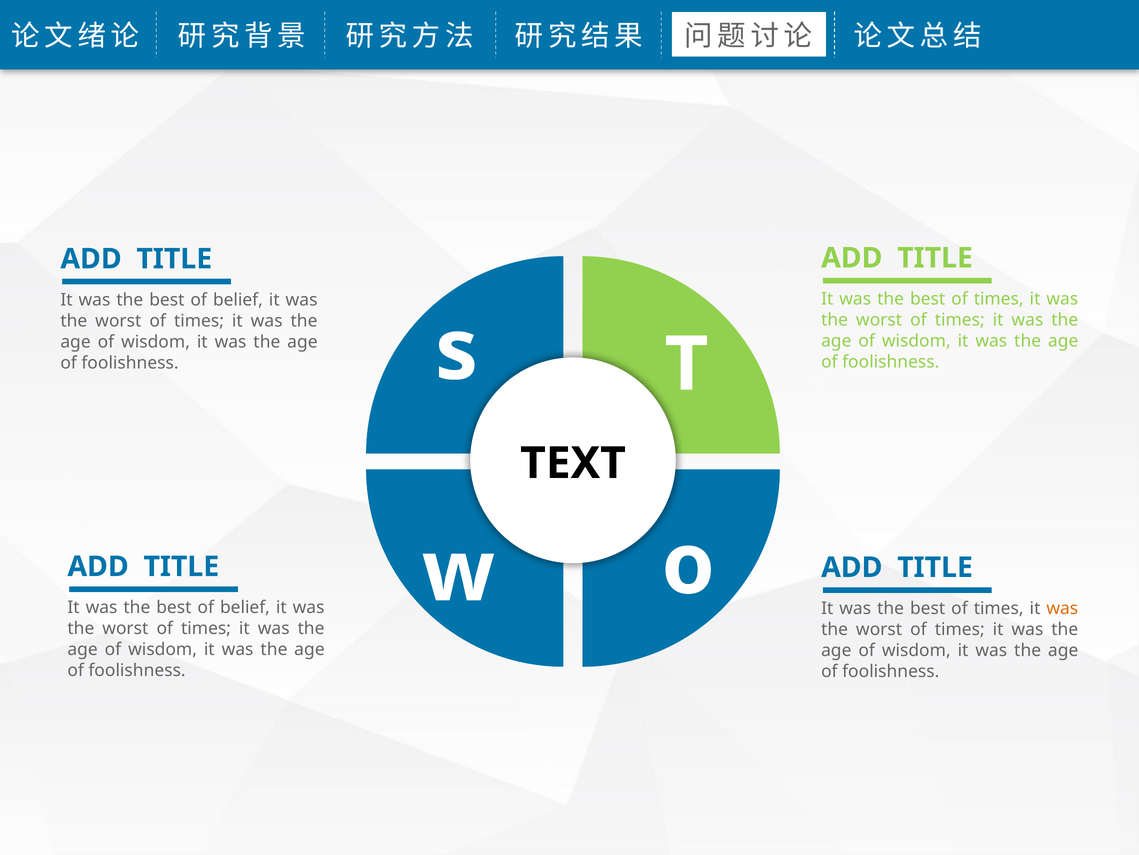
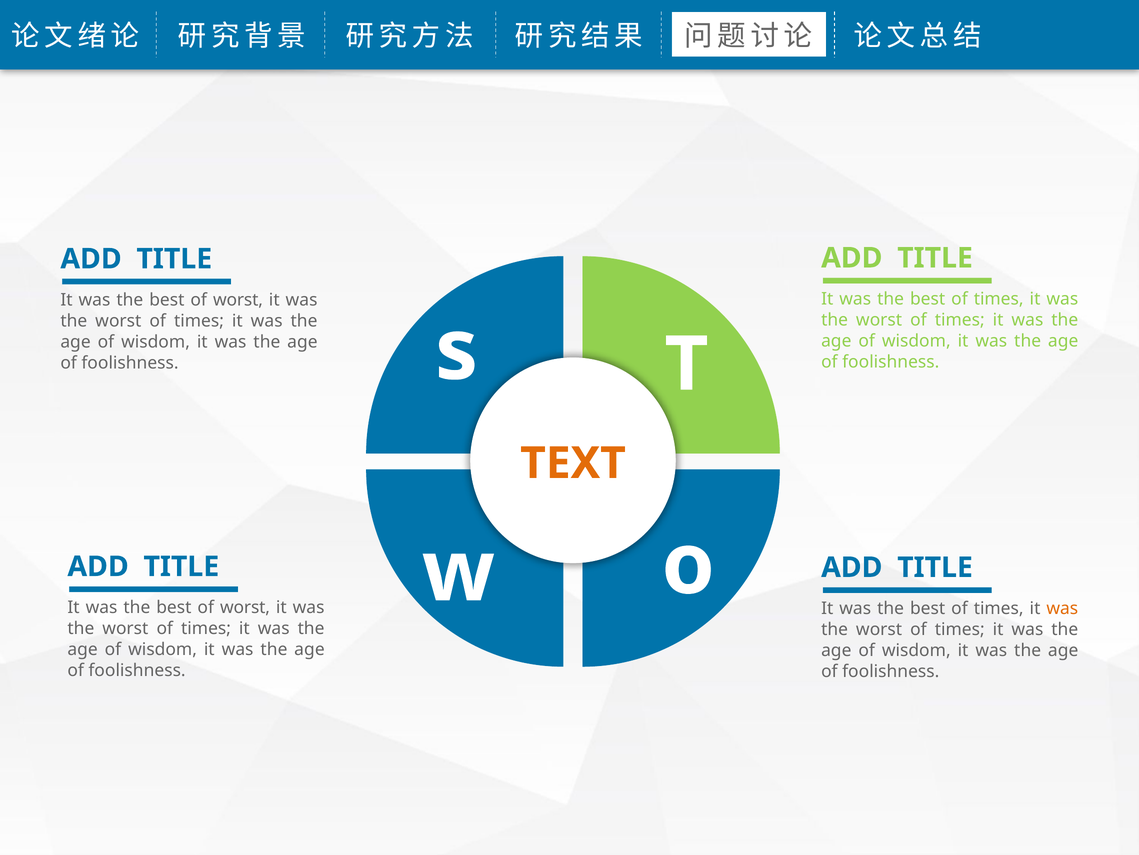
belief: belief -> worst (238, 300)
TEXT colour: black -> orange (573, 463)
belief: belief -> worst (245, 607)
